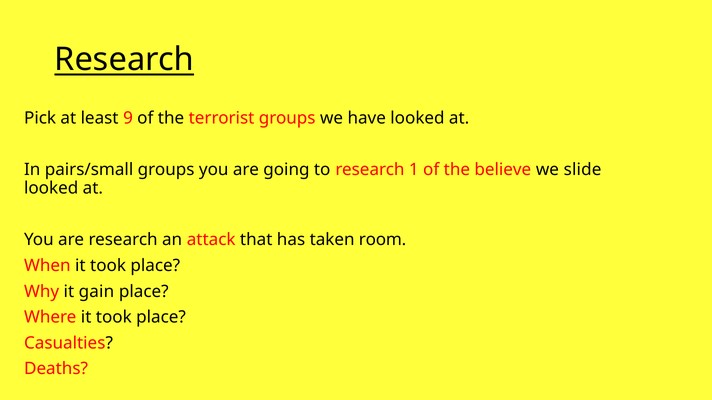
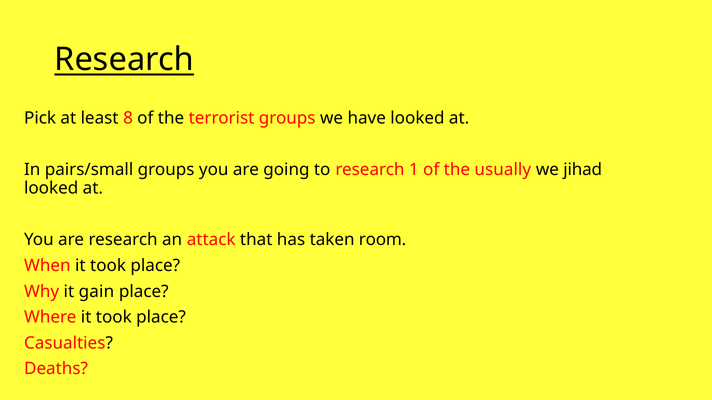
9: 9 -> 8 (128, 118)
believe: believe -> usually (503, 170)
slide: slide -> jihad (583, 170)
